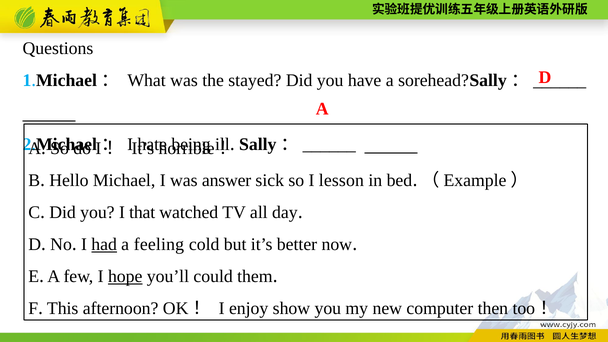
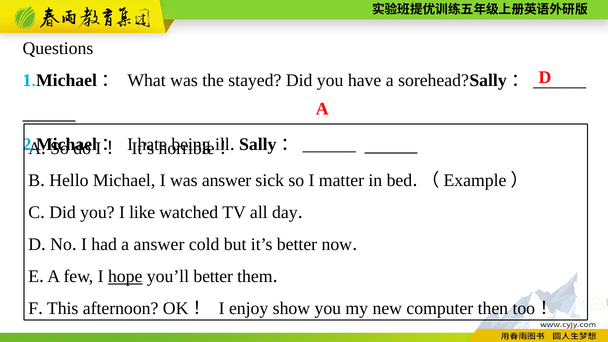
lesson: lesson -> matter (341, 181)
that: that -> like (142, 212)
had underline: present -> none (104, 244)
a feeling: feeling -> answer (159, 244)
you’ll could: could -> better (213, 276)
